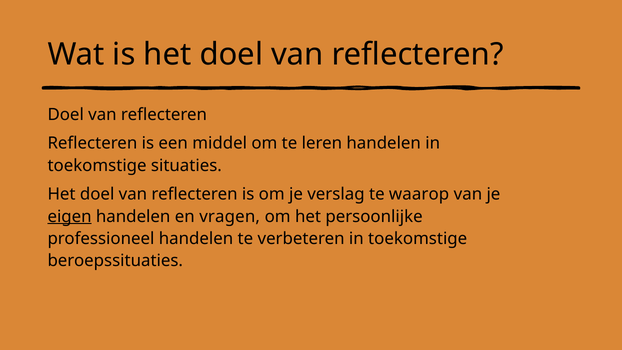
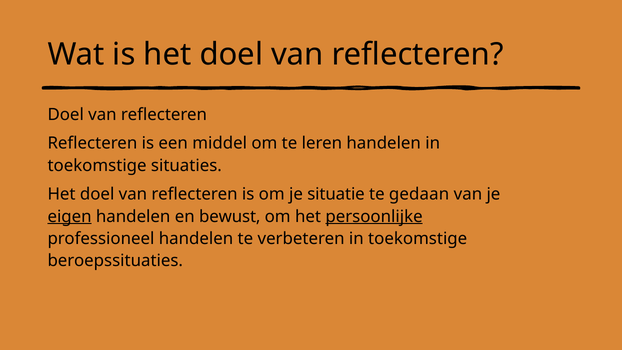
verslag: verslag -> situatie (336, 194)
waarop: waarop -> gedaan (419, 194)
vragen: vragen -> bewust (230, 216)
persoonlijke underline: none -> present (374, 216)
